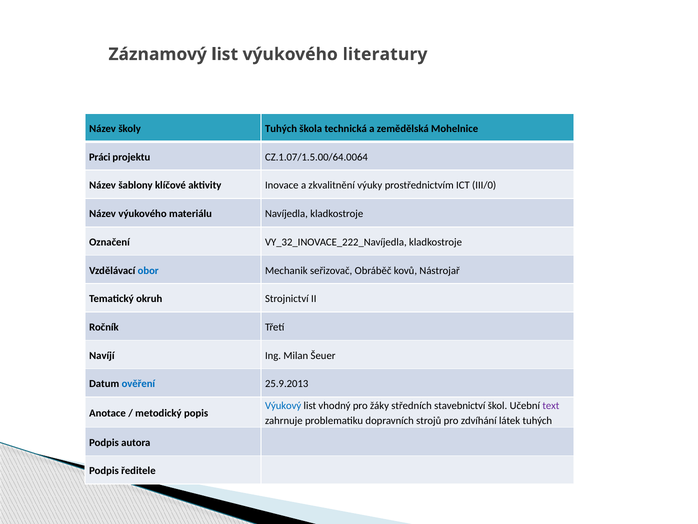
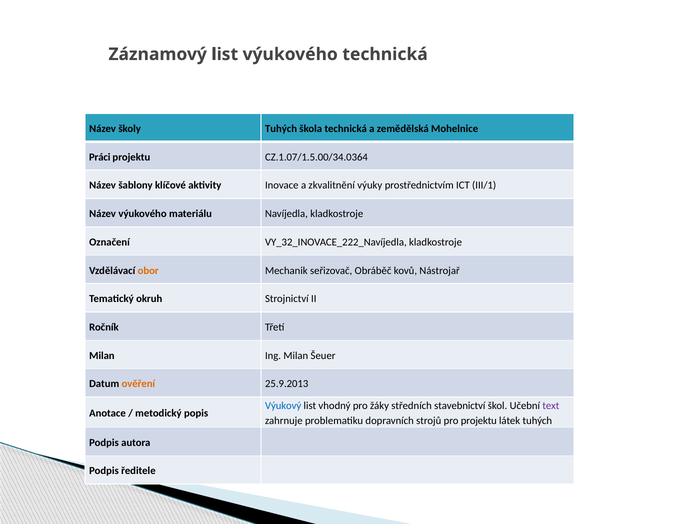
výukového literatury: literatury -> technická (385, 54)
CZ.1.07/1.5.00/64.0064: CZ.1.07/1.5.00/64.0064 -> CZ.1.07/1.5.00/34.0364 (316, 157)
III/0: III/0 -> III/1 (484, 185)
obor colour: blue -> orange (148, 270)
Navíjí: Navíjí -> Milan (102, 355)
ověření colour: blue -> orange (138, 384)
pro zdvíhání: zdvíhání -> projektu (479, 420)
